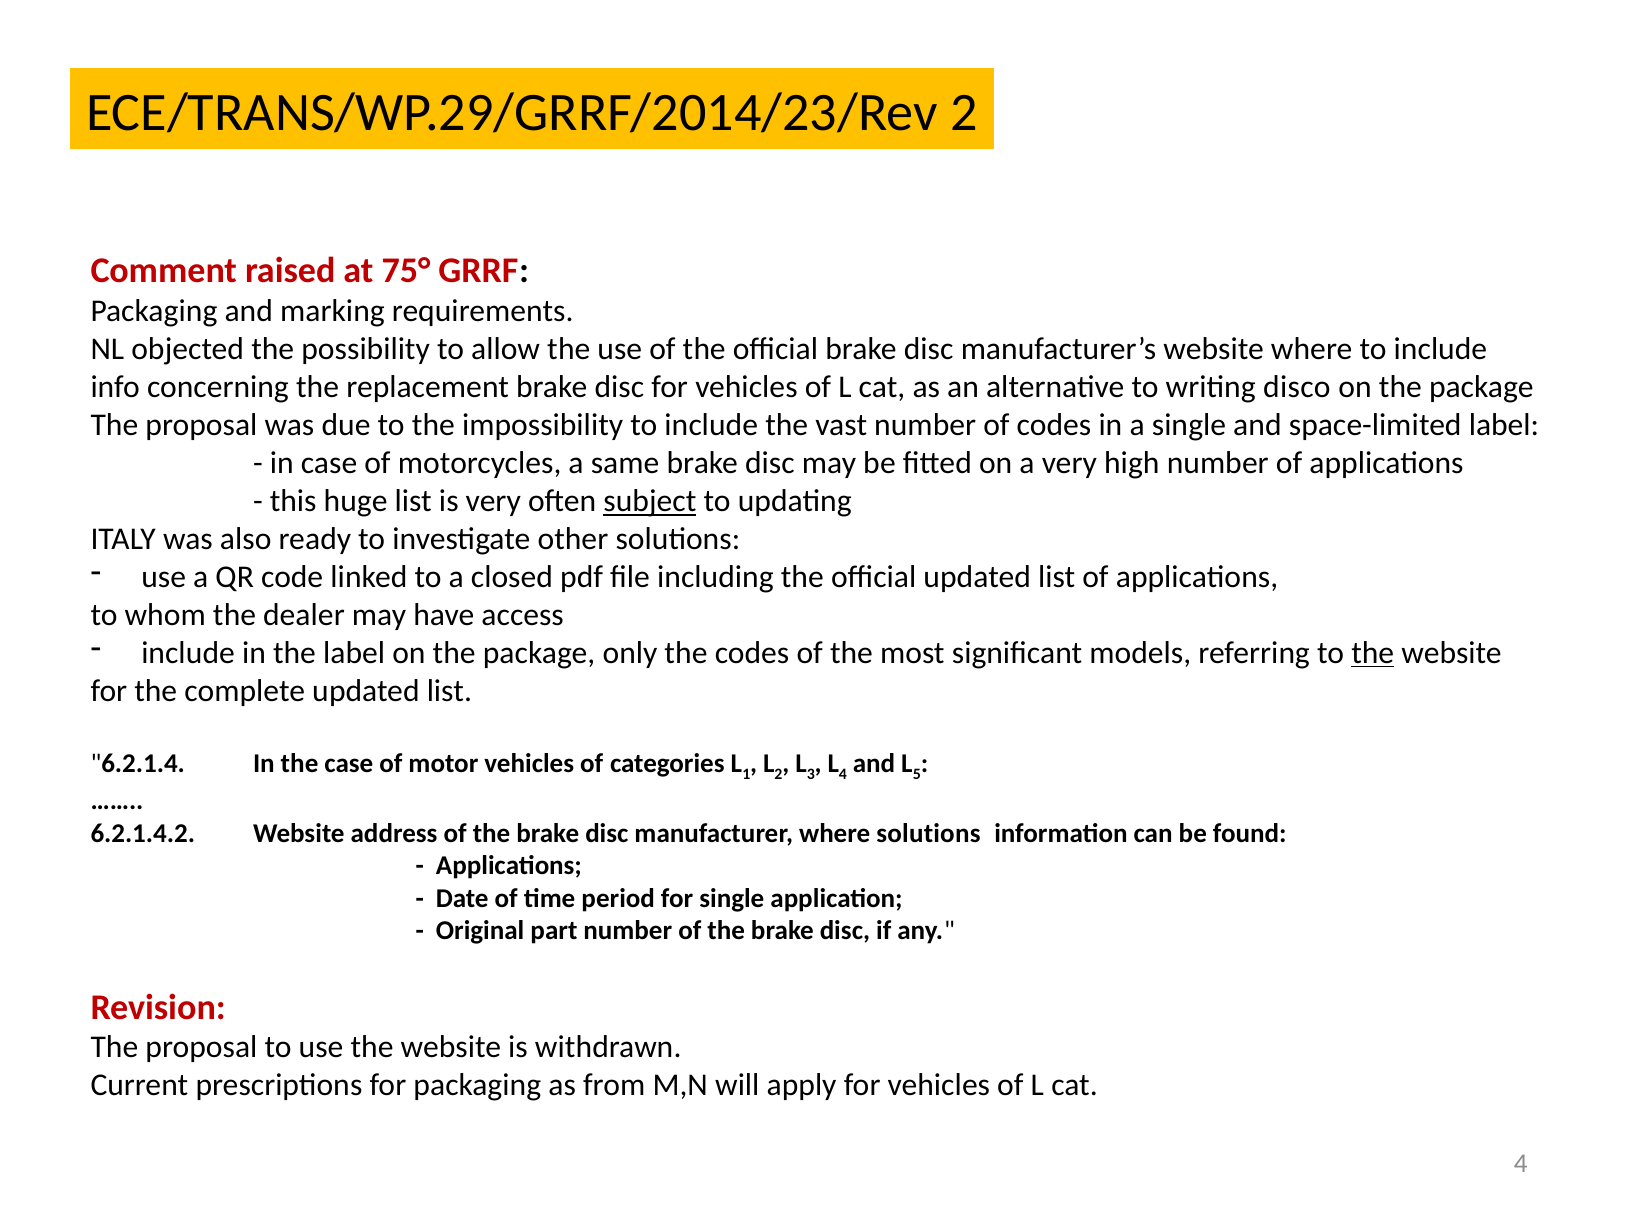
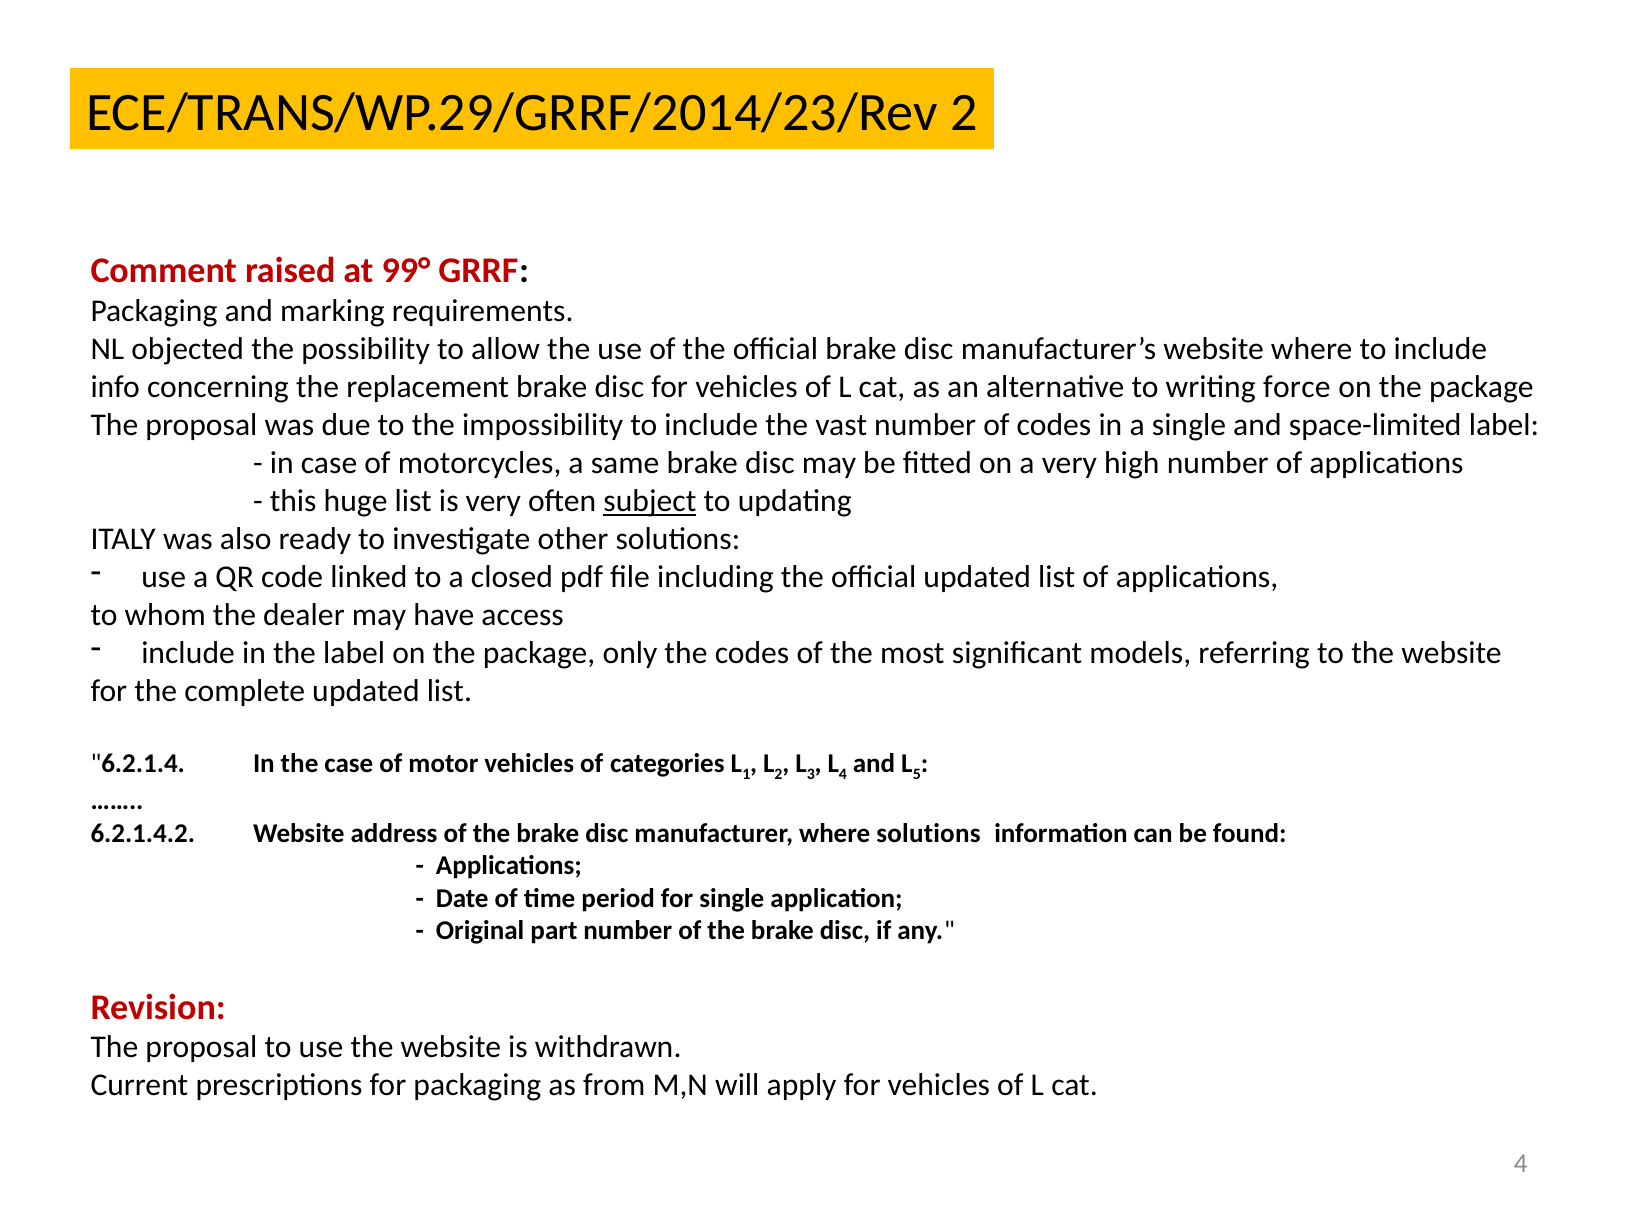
75°: 75° -> 99° (406, 271)
disco: disco -> force (1297, 387)
the underline: present -> none (1373, 653)
